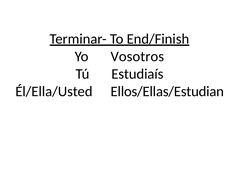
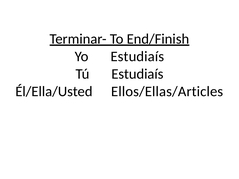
Yo Vosotros: Vosotros -> Estudiaís (137, 57)
Ellos/Ellas/Estudian: Ellos/Ellas/Estudian -> Ellos/Ellas/Articles (167, 92)
